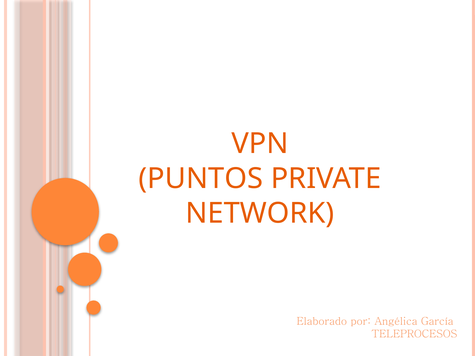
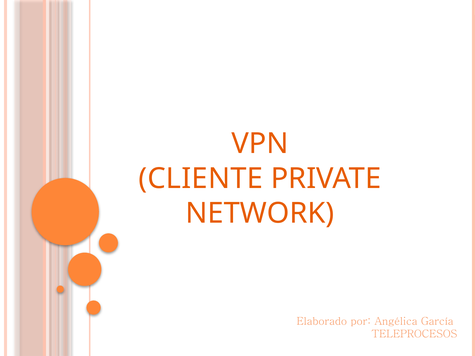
PUNTOS: PUNTOS -> CLIENTE (201, 179)
